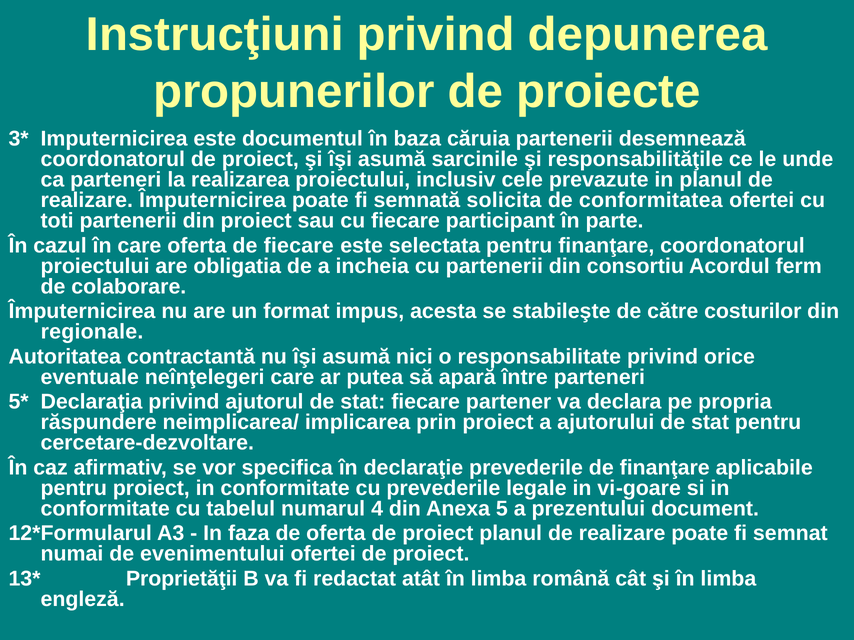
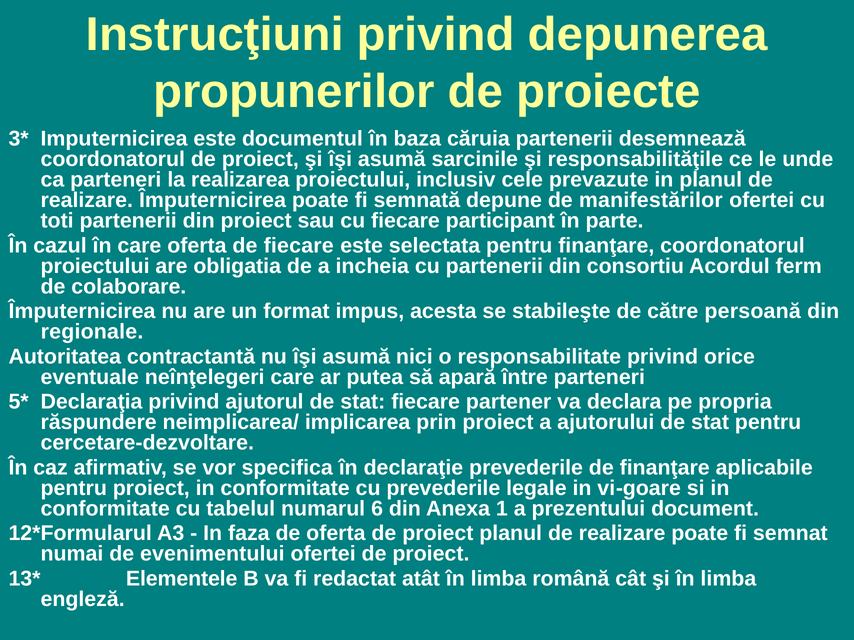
solicita: solicita -> depune (504, 200)
conformitatea: conformitatea -> manifestărilor (651, 200)
costurilor: costurilor -> persoană (753, 312)
4: 4 -> 6 (377, 509)
5: 5 -> 1 (502, 509)
Proprietăţii: Proprietăţii -> Elementele (182, 579)
